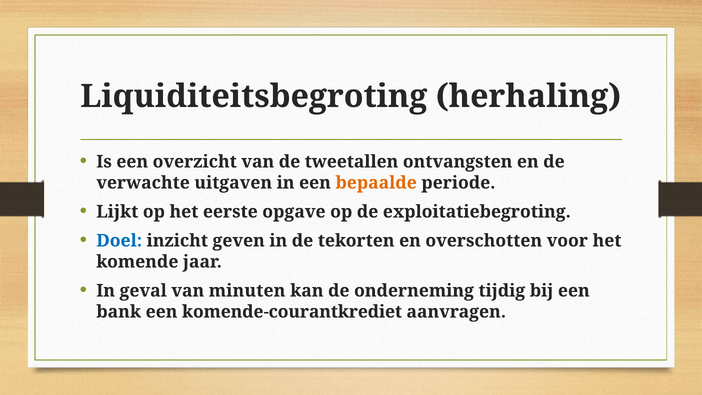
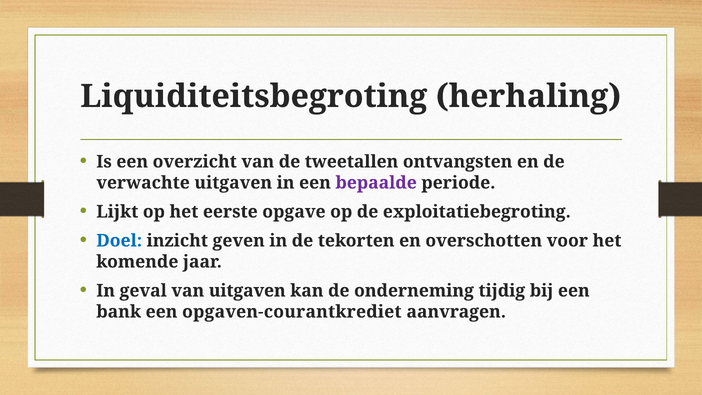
bepaalde colour: orange -> purple (376, 183)
van minuten: minuten -> uitgaven (247, 291)
komende-courantkrediet: komende-courantkrediet -> opgaven-courantkrediet (292, 312)
